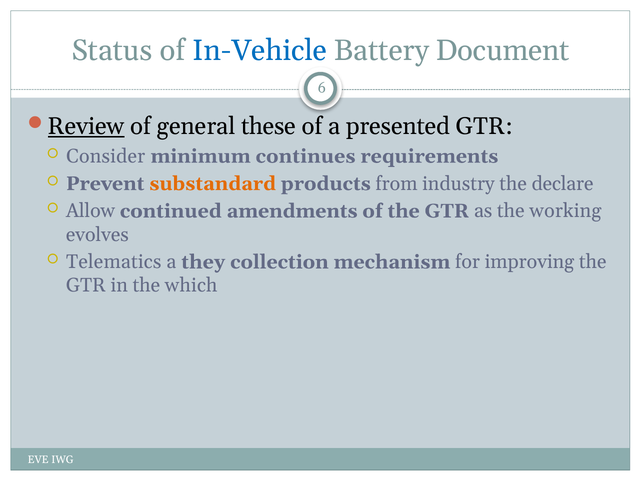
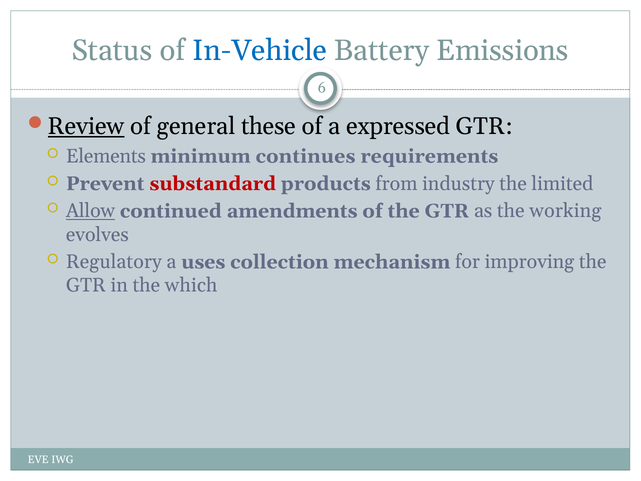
Document: Document -> Emissions (502, 50)
presented: presented -> expressed (398, 126)
Consider: Consider -> Elements (106, 156)
substandard colour: orange -> red (213, 184)
declare: declare -> limited (562, 184)
Allow underline: none -> present (91, 211)
Telematics: Telematics -> Regulatory (114, 262)
they: they -> uses (203, 262)
